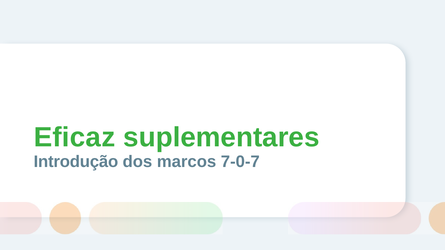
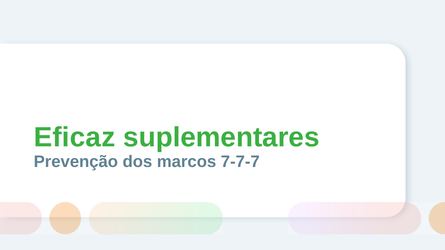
Introdução: Introdução -> Prevenção (76, 162)
7-0-7: 7-0-7 -> 7-7-7 (240, 162)
